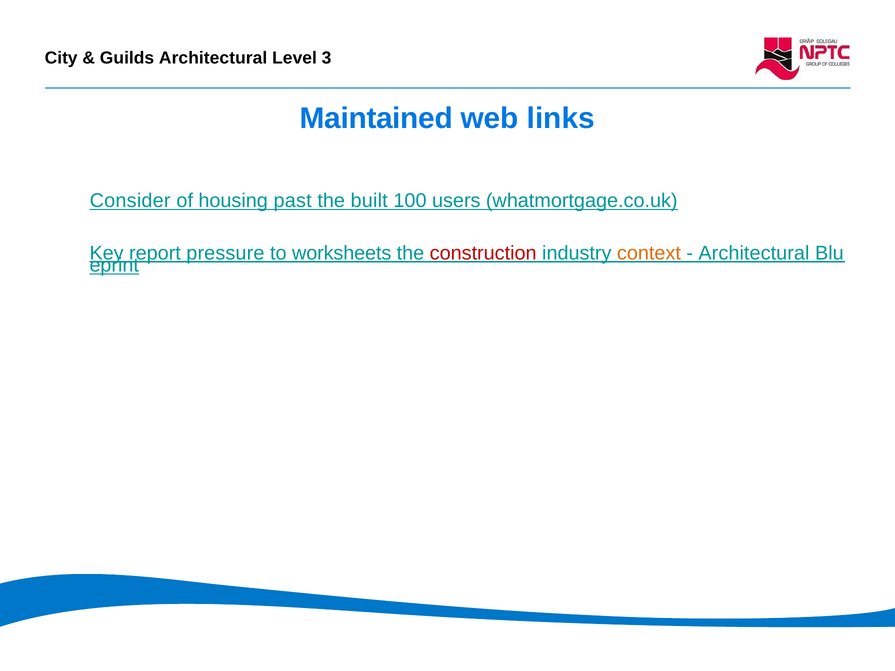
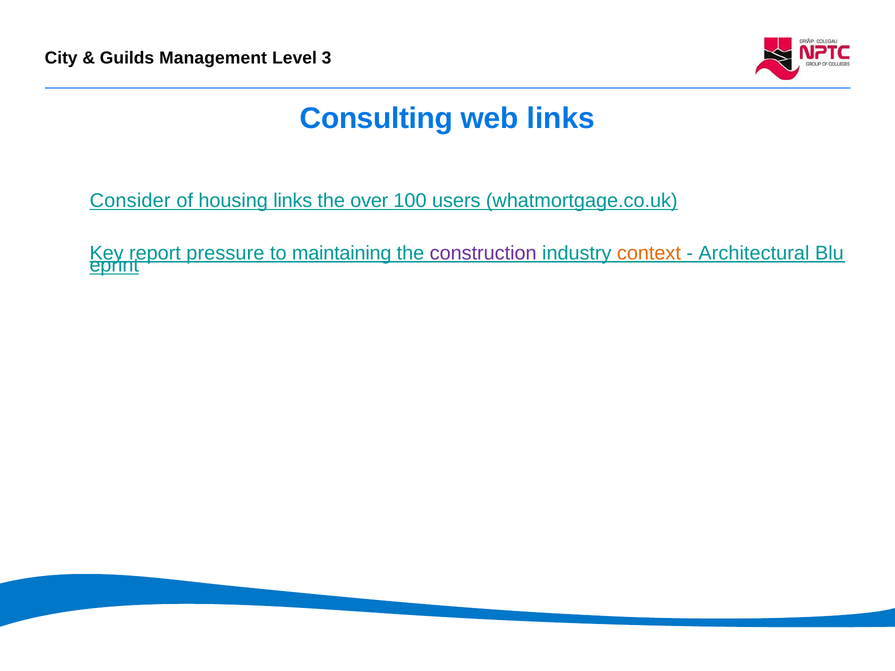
Architectural: Architectural -> Management (213, 58)
Maintained: Maintained -> Consulting (376, 119)
housing past: past -> links (293, 201)
built: built -> over (369, 201)
worksheets: worksheets -> maintaining (342, 253)
construction colour: red -> purple (483, 253)
